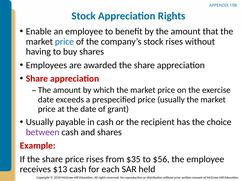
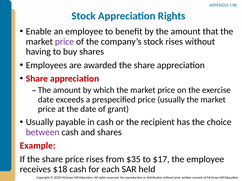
price colour: blue -> purple (64, 42)
$56: $56 -> $17 (161, 160)
$13: $13 -> $18 (60, 170)
